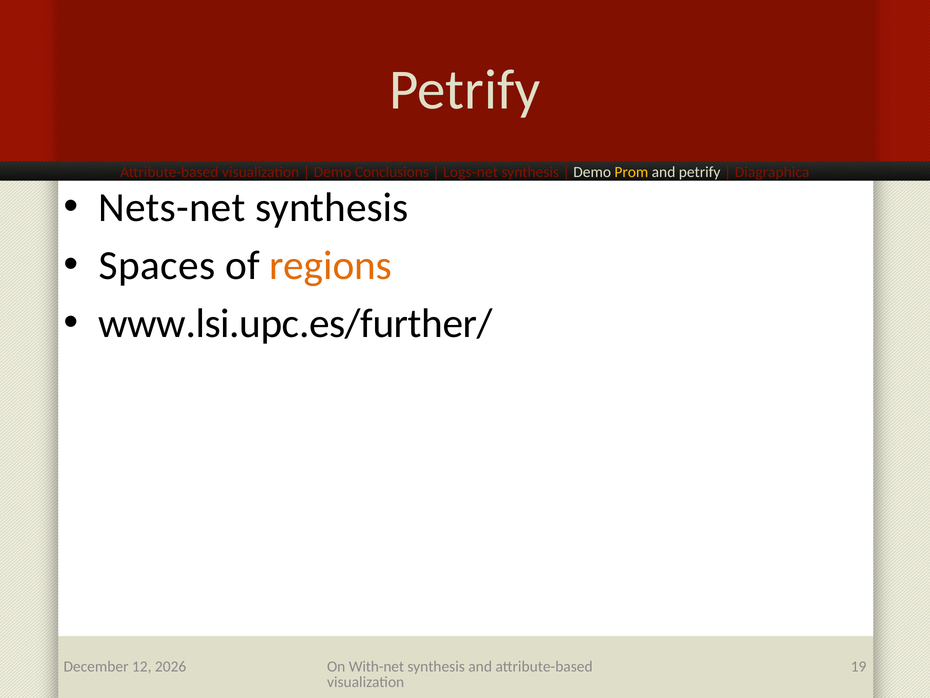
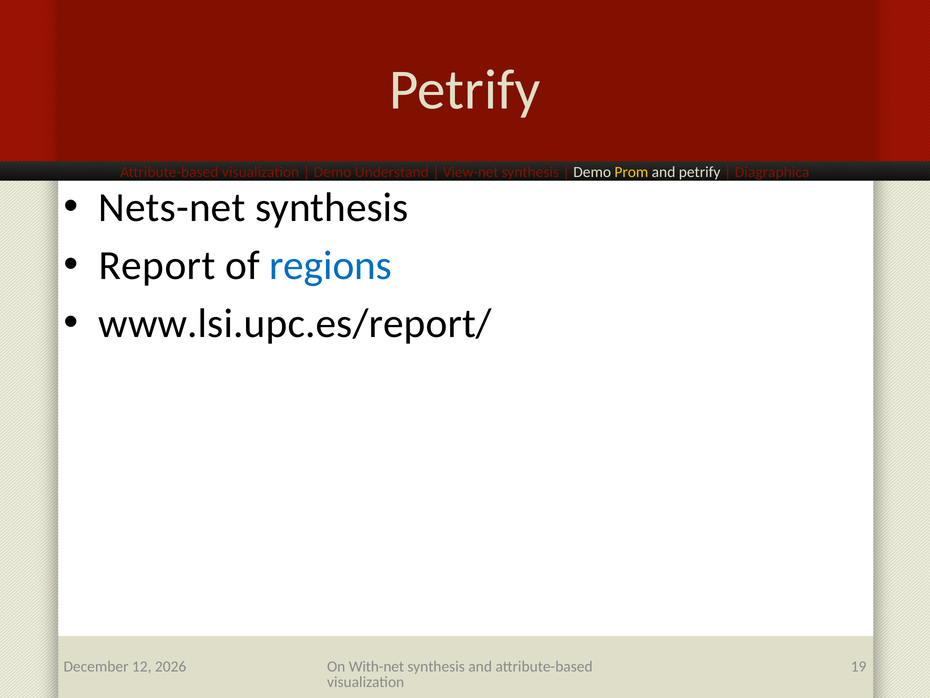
Conclusions: Conclusions -> Understand (392, 172)
Logs-net: Logs-net -> View-net (471, 172)
Spaces: Spaces -> Report (157, 265)
regions colour: orange -> blue (331, 265)
www.lsi.upc.es/further/: www.lsi.upc.es/further/ -> www.lsi.upc.es/report/ (295, 323)
